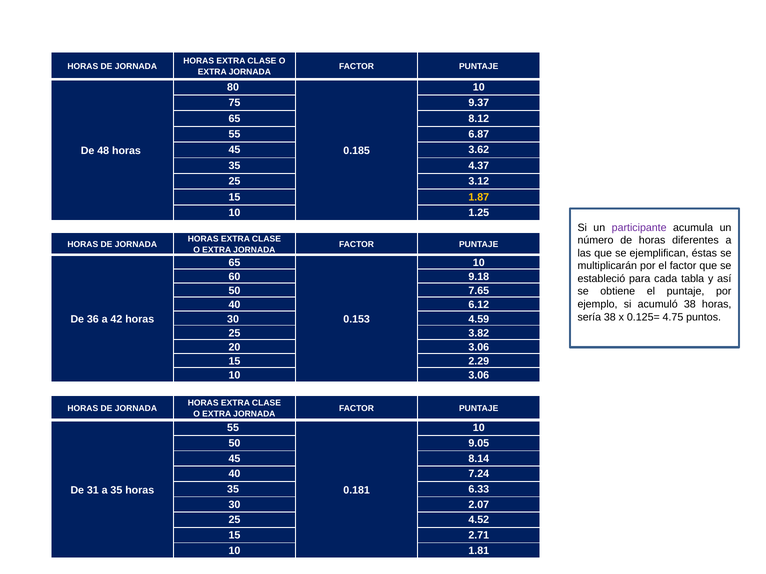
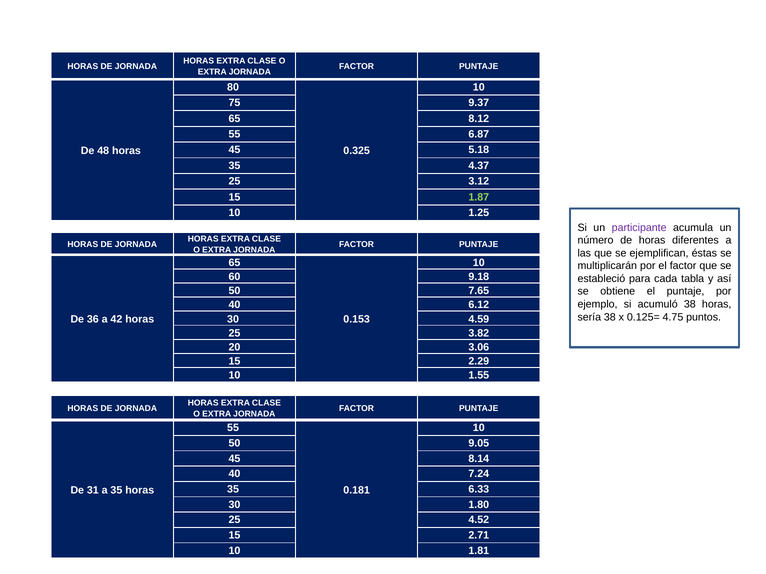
3.62: 3.62 -> 5.18 (479, 150)
0.185: 0.185 -> 0.325 (357, 151)
1.87 colour: yellow -> light green (479, 197)
10 3.06: 3.06 -> 1.55 (479, 376)
2.07: 2.07 -> 1.80 (479, 505)
